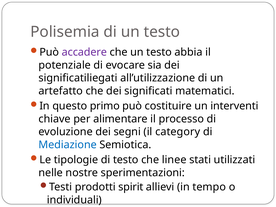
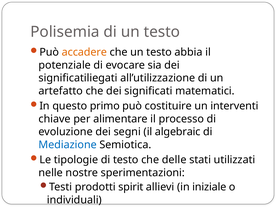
accadere colour: purple -> orange (84, 52)
category: category -> algebraic (178, 132)
linee: linee -> delle (174, 160)
tempo: tempo -> iniziale (209, 187)
